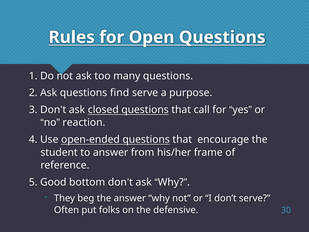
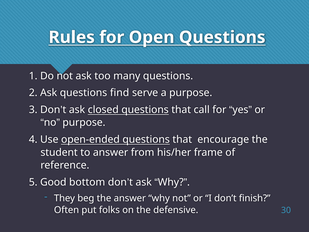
reaction: reaction -> purpose (84, 122)
don’t serve: serve -> finish (255, 198)
